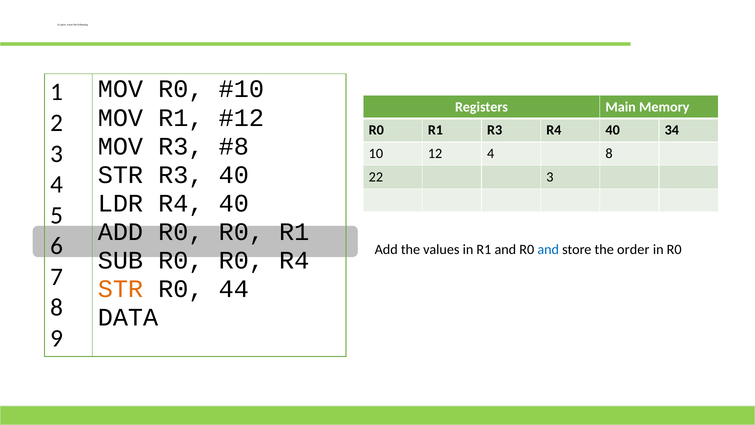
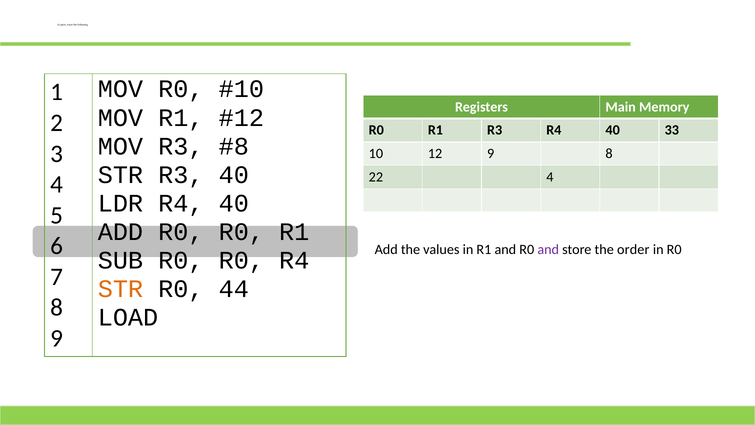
34: 34 -> 33 (672, 130)
12 4: 4 -> 9 (491, 154)
22 3: 3 -> 4 (550, 177)
and colour: blue -> purple (548, 249)
DATA: DATA -> LOAD (128, 317)
